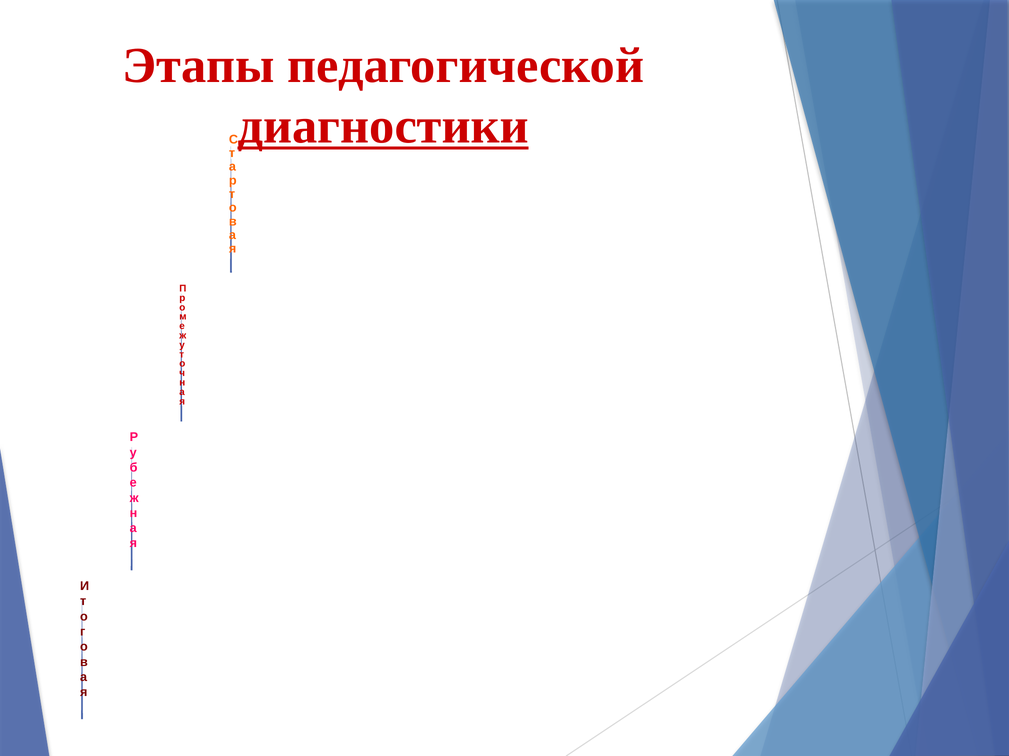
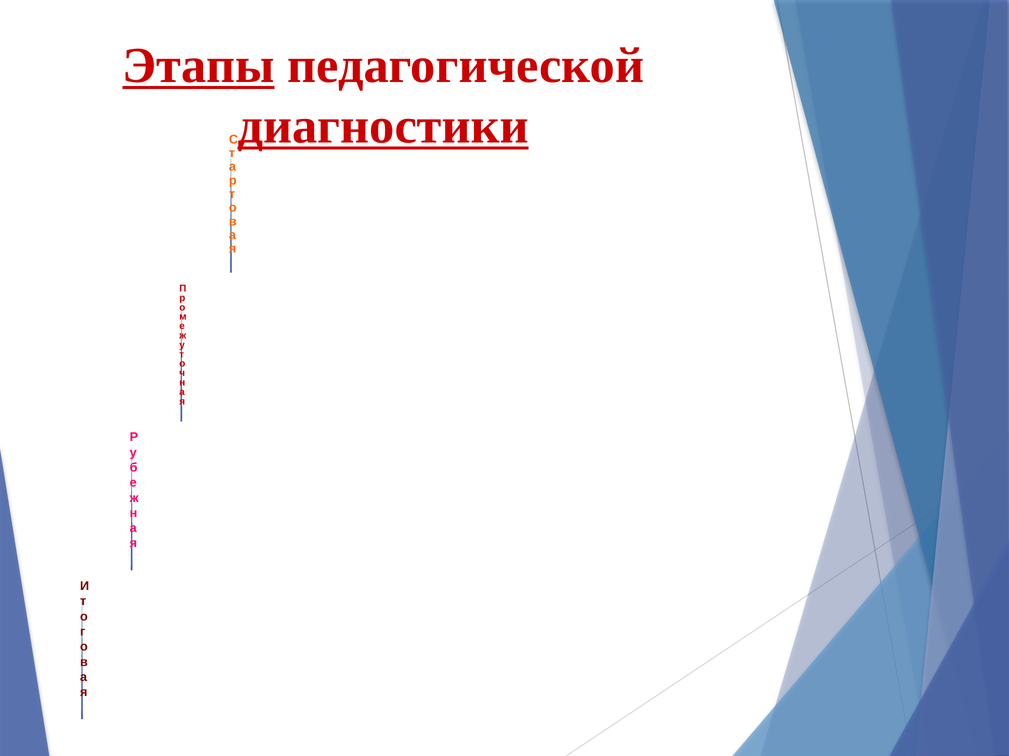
Этапы underline: none -> present (199, 66)
